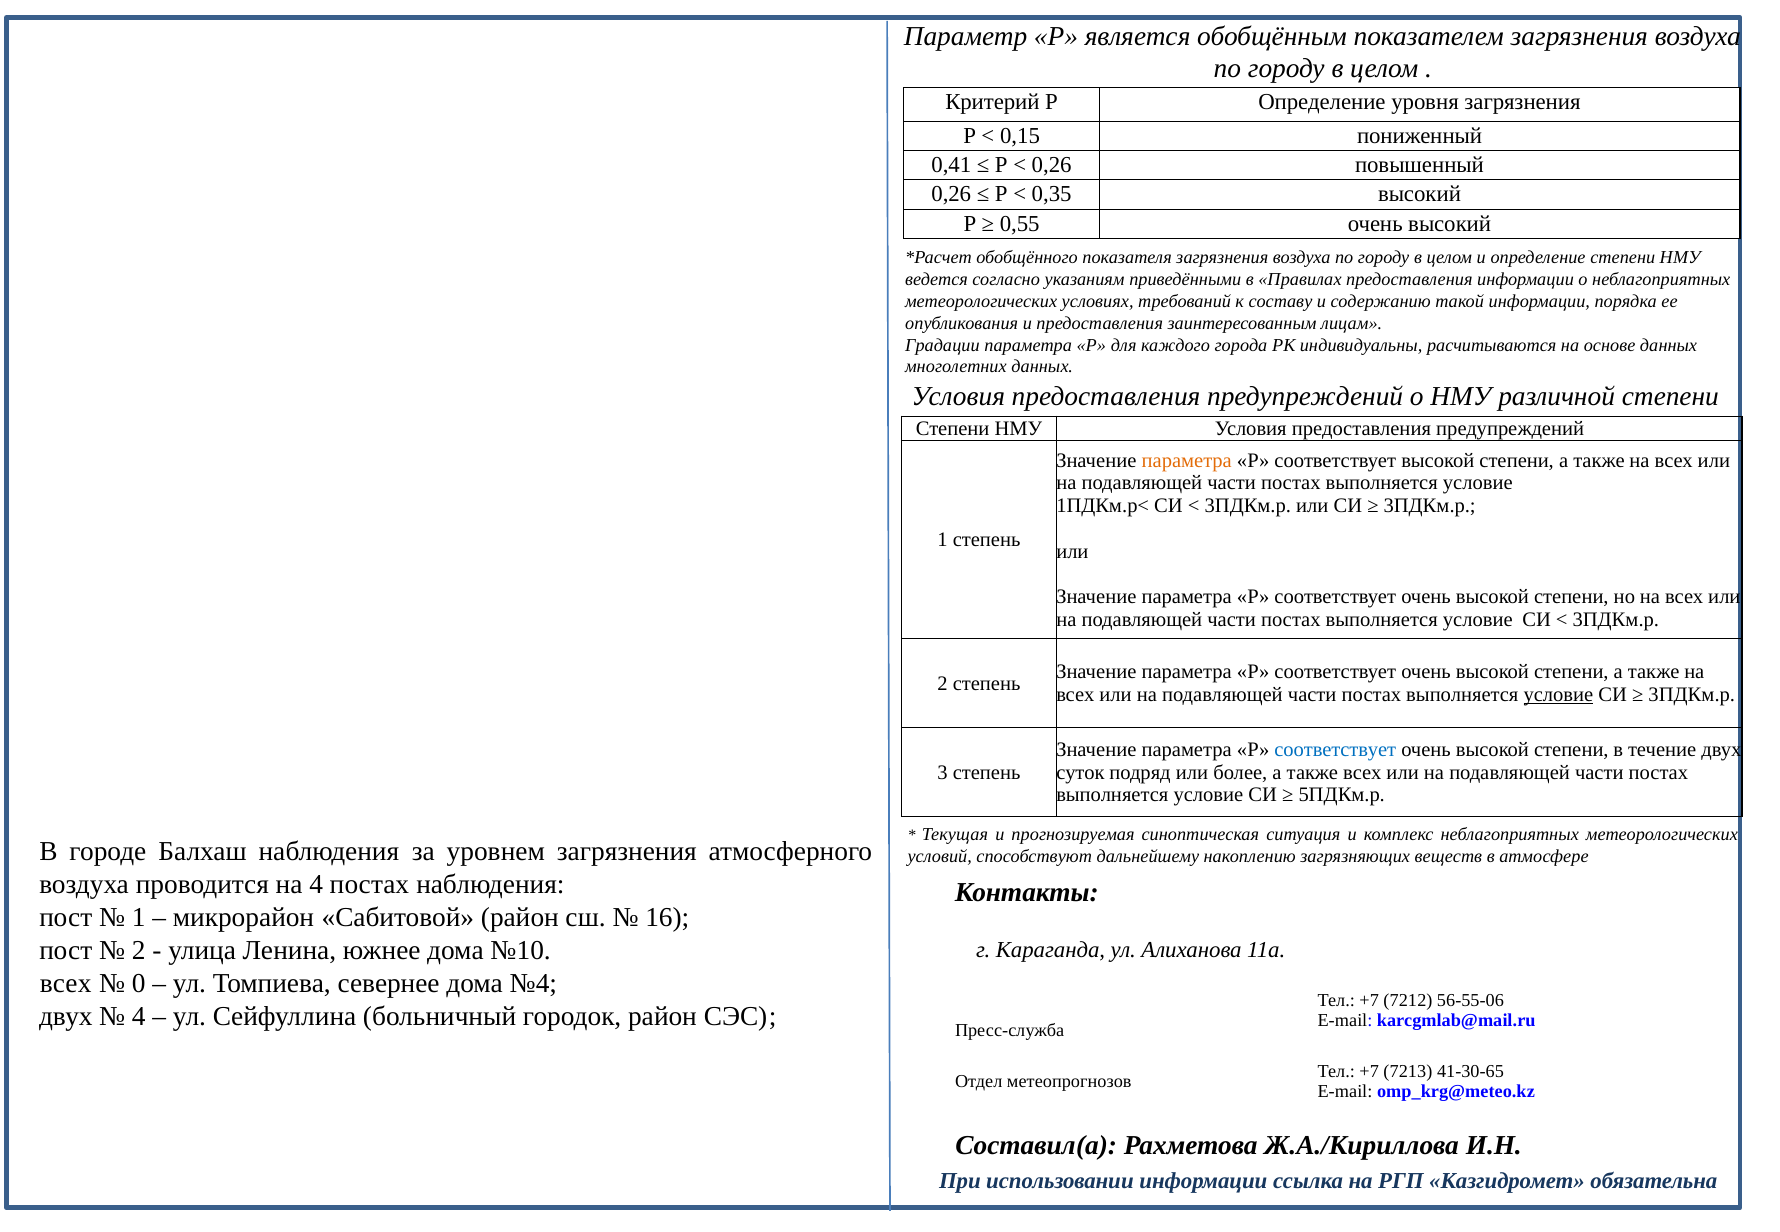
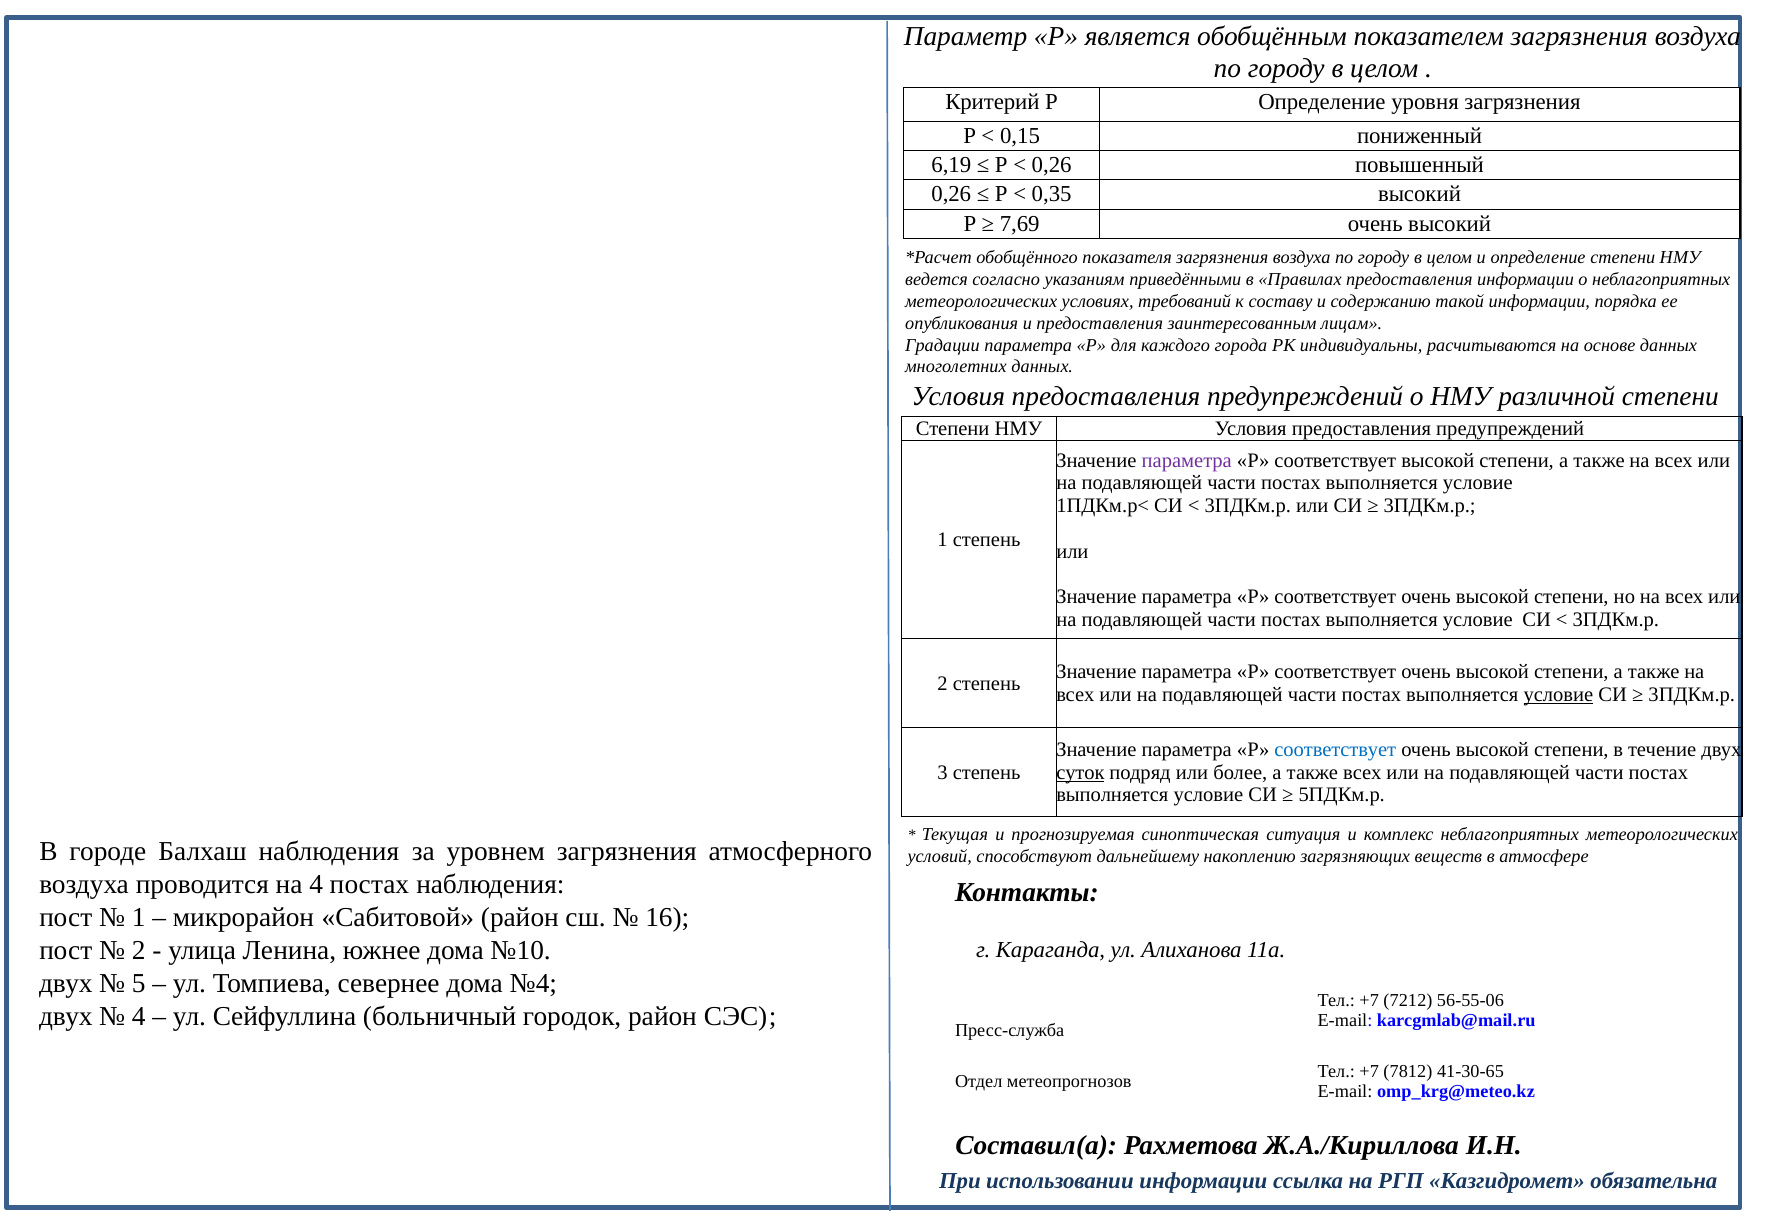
0,41: 0,41 -> 6,19 (951, 165)
0,55: 0,55 -> 7,69 (1020, 224)
параметра colour: orange -> purple (1187, 460)
суток underline: none -> present (1080, 773)
всех: всех -> двух (66, 984)
0: 0 -> 5 (139, 984)
7213: 7213 -> 7812 (1408, 1072)
